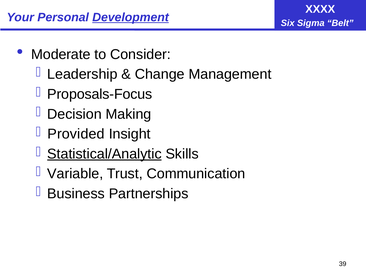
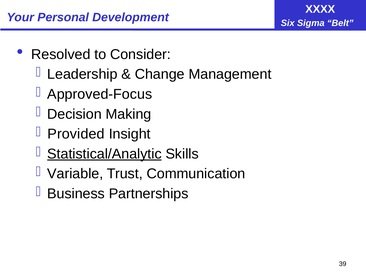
Development underline: present -> none (131, 18)
Moderate: Moderate -> Resolved (61, 54)
Proposals-Focus: Proposals-Focus -> Approved-Focus (100, 94)
